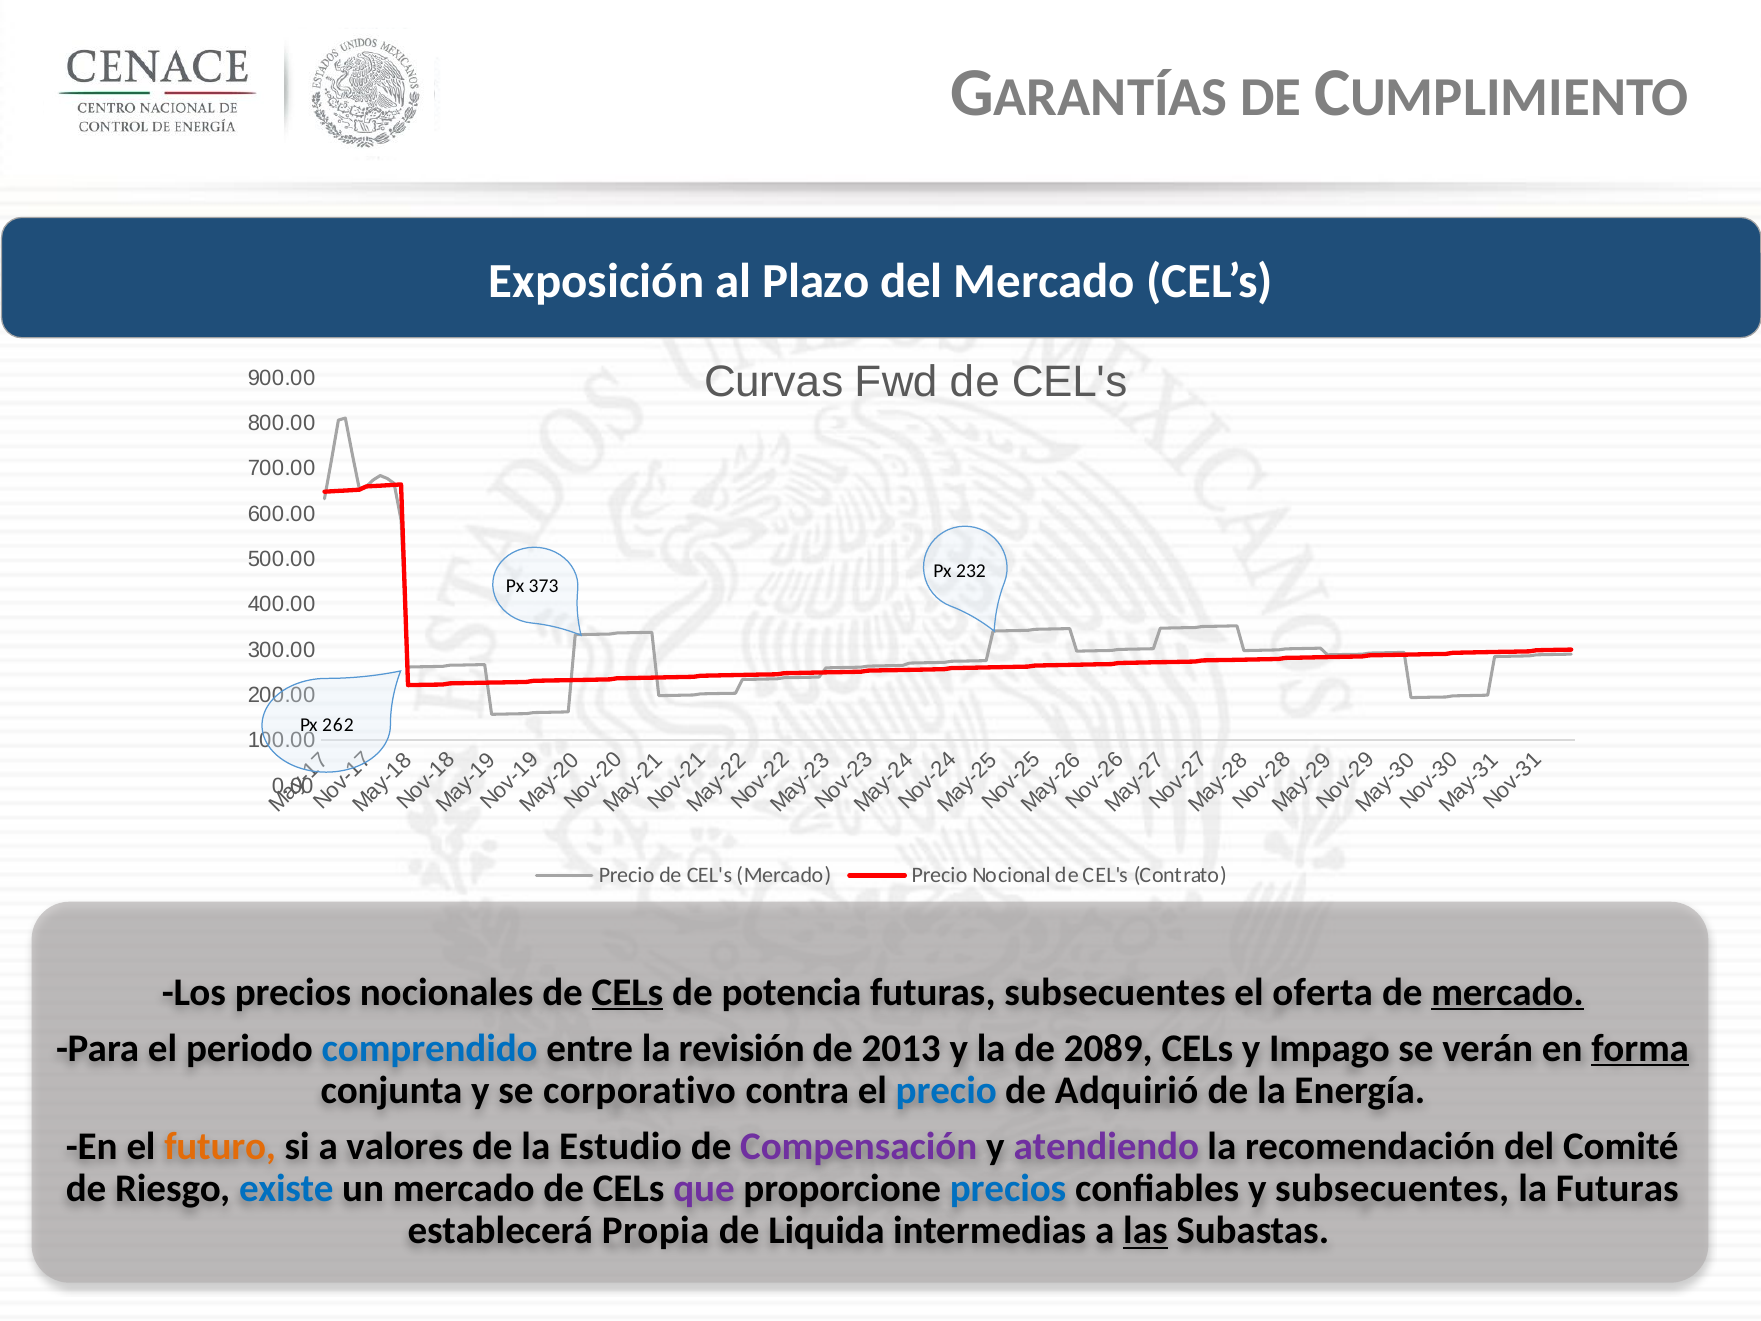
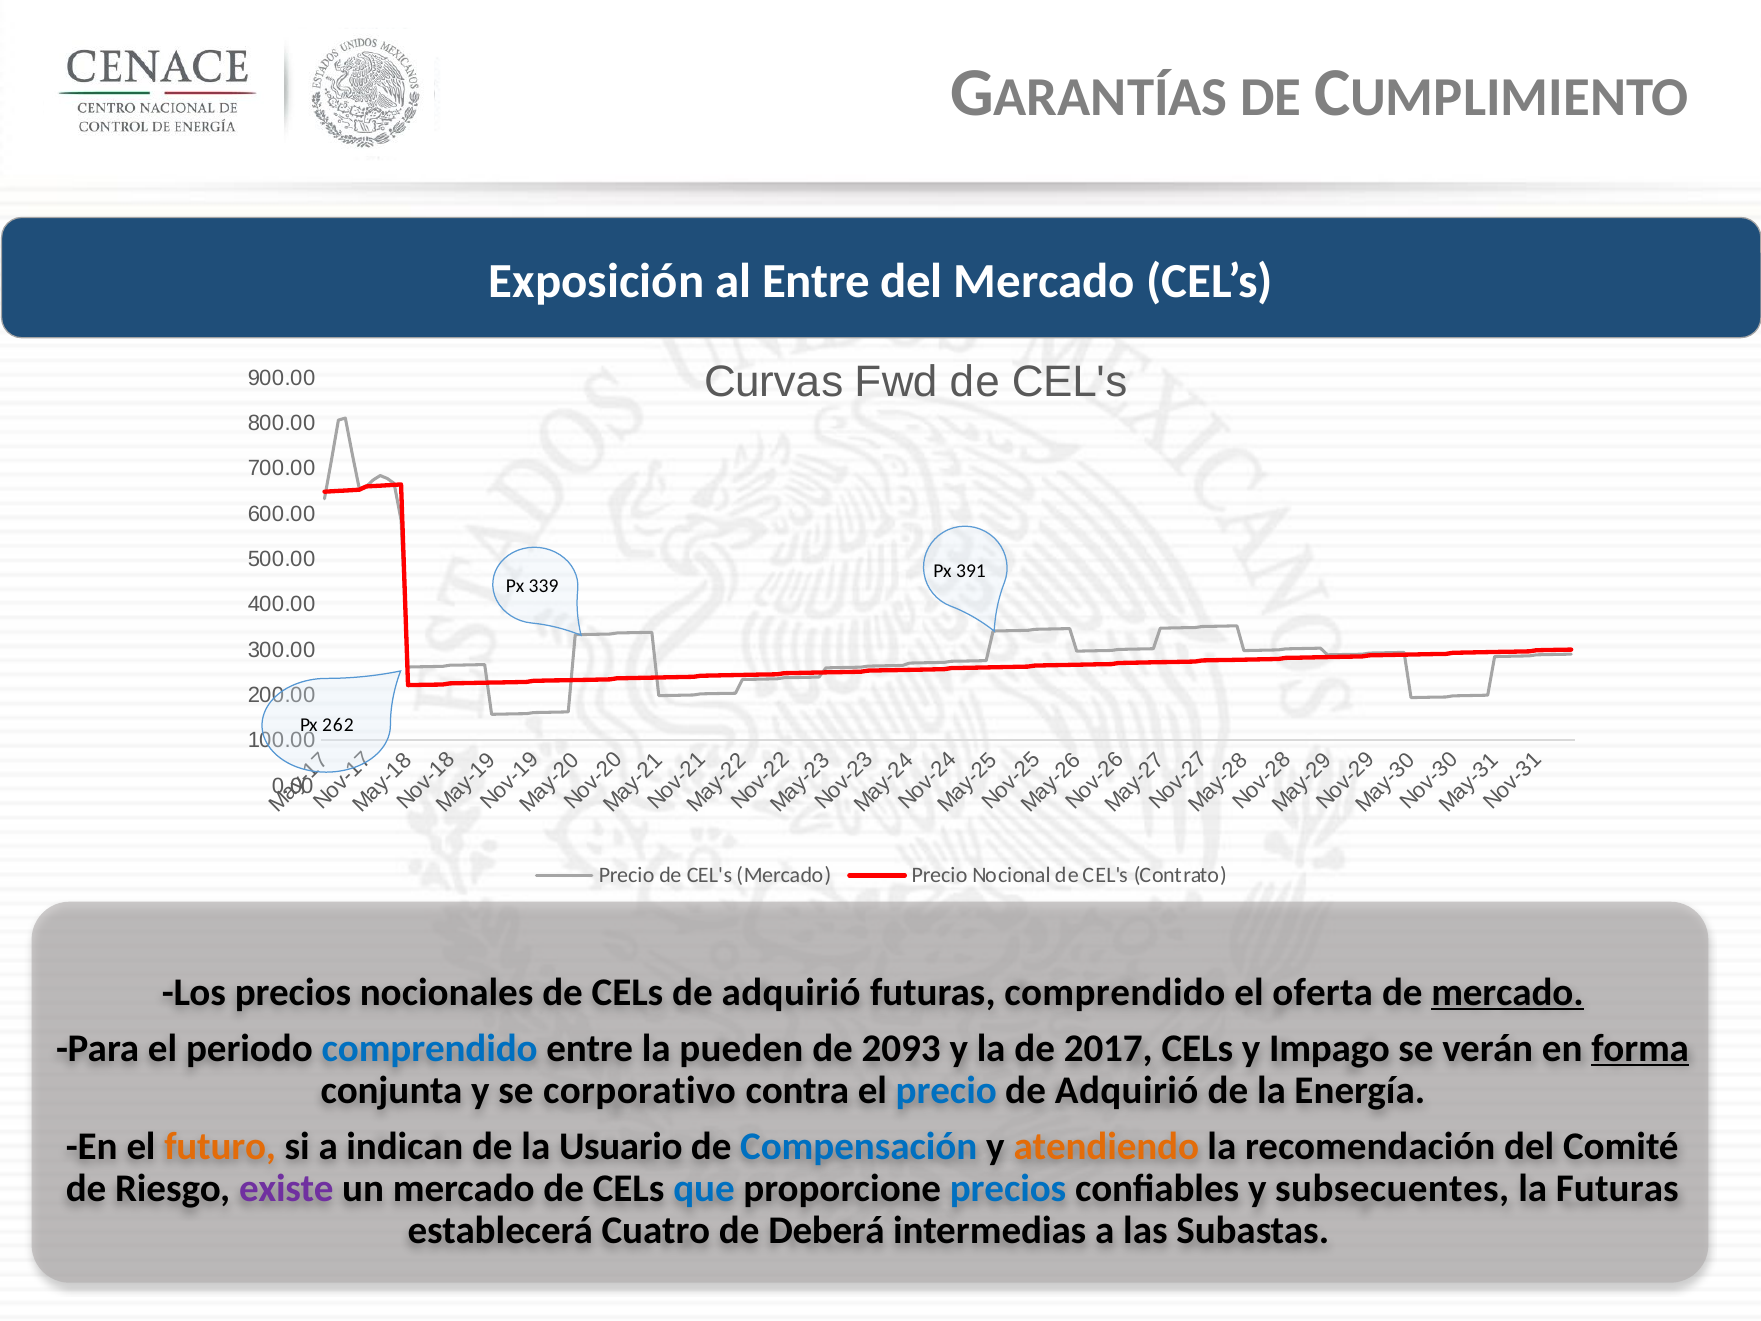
al Plazo: Plazo -> Entre (816, 281)
232: 232 -> 391 (971, 571)
373: 373 -> 339 (544, 586)
CELs underline: present -> none (627, 992)
potencia: potencia -> adquirió (791, 992)
futuras subsecuentes: subsecuentes -> comprendido (1115, 992)
revisión: revisión -> pueden (741, 1048)
2013: 2013 -> 2093 (901, 1048)
2089: 2089 -> 2017 (1108, 1048)
valores: valores -> indican (405, 1146)
Estudio: Estudio -> Usuario (621, 1146)
Compensación colour: purple -> blue (859, 1146)
atendiendo colour: purple -> orange (1106, 1146)
existe colour: blue -> purple (286, 1188)
que colour: purple -> blue (704, 1188)
Propia: Propia -> Cuatro (656, 1231)
Liquida: Liquida -> Deberá (826, 1231)
las underline: present -> none (1145, 1231)
